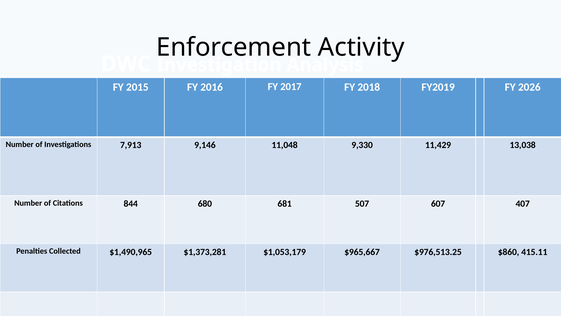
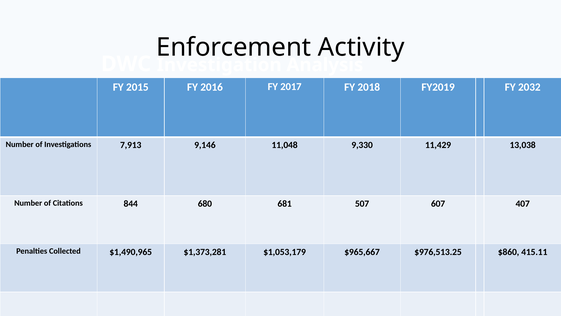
2026: 2026 -> 2032 (529, 87)
